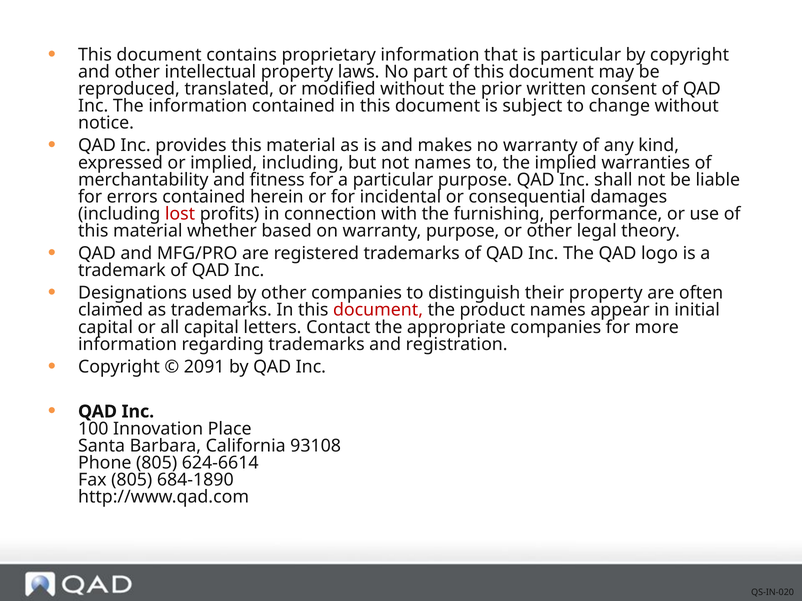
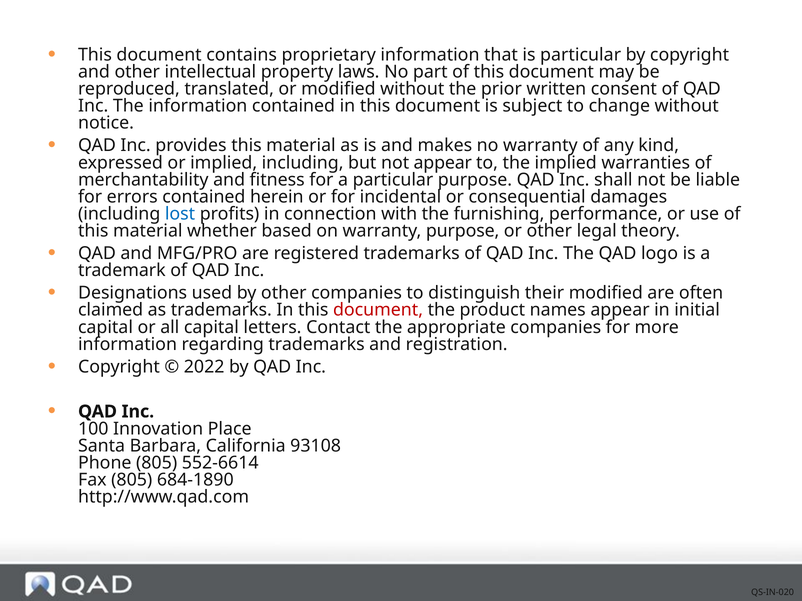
not names: names -> appear (443, 163)
lost colour: red -> blue (180, 214)
their property: property -> modified (606, 293)
2091: 2091 -> 2022 (204, 367)
624-6614: 624-6614 -> 552-6614 (220, 463)
